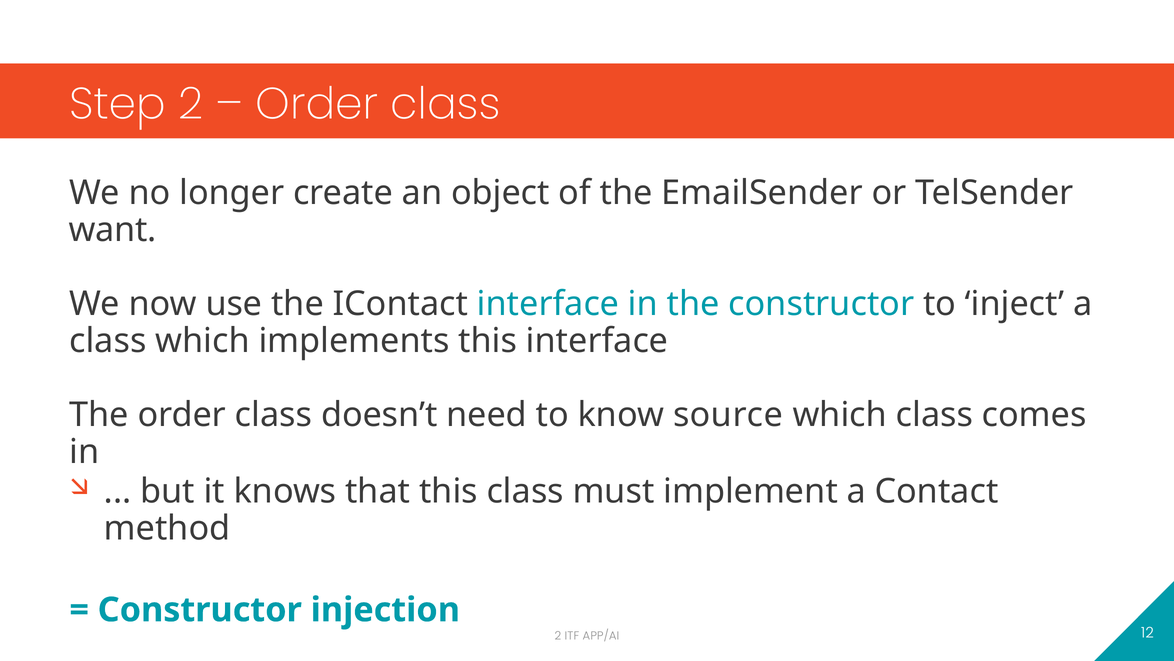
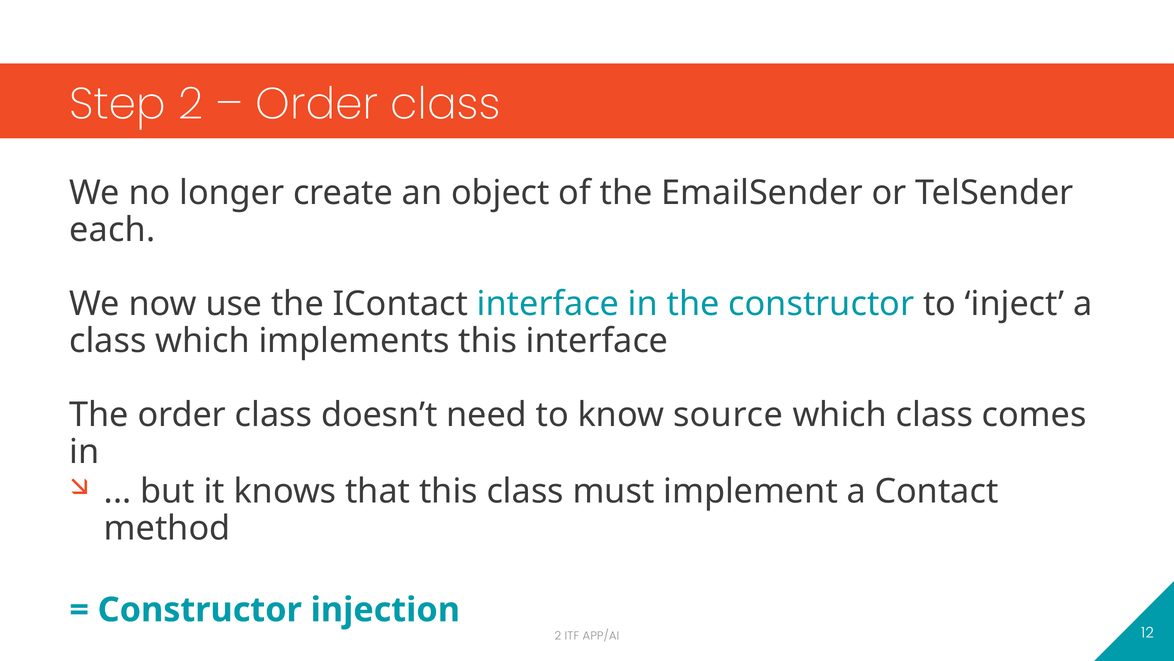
want: want -> each (112, 230)
